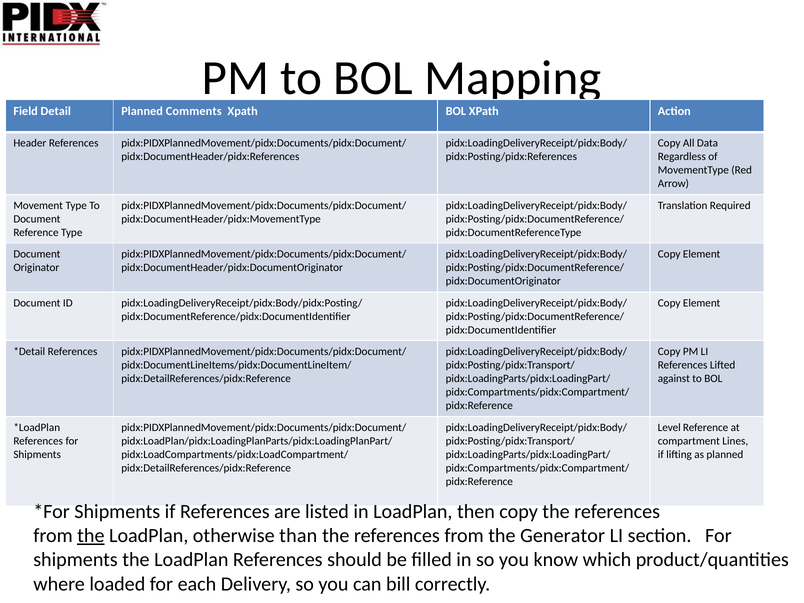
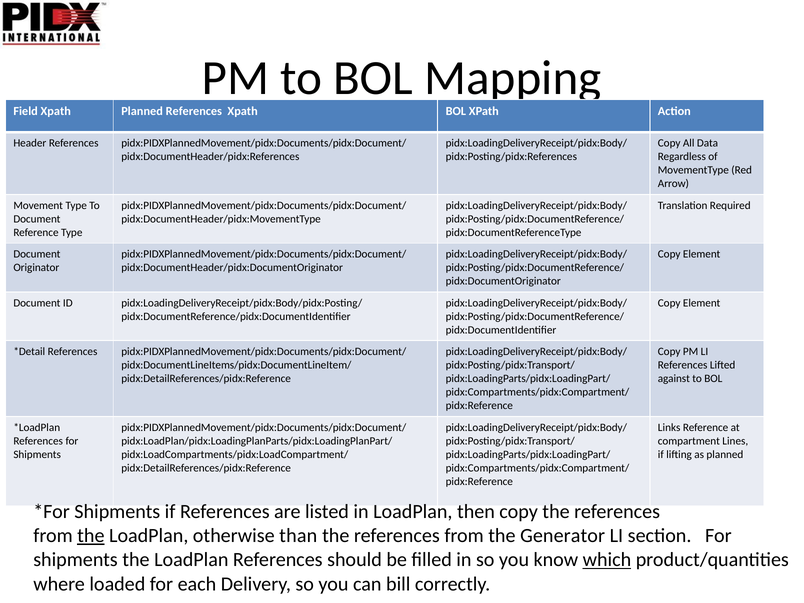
Field Detail: Detail -> Xpath (56, 111)
Planned Comments: Comments -> References (194, 111)
Level: Level -> Links (669, 427)
which underline: none -> present (607, 560)
